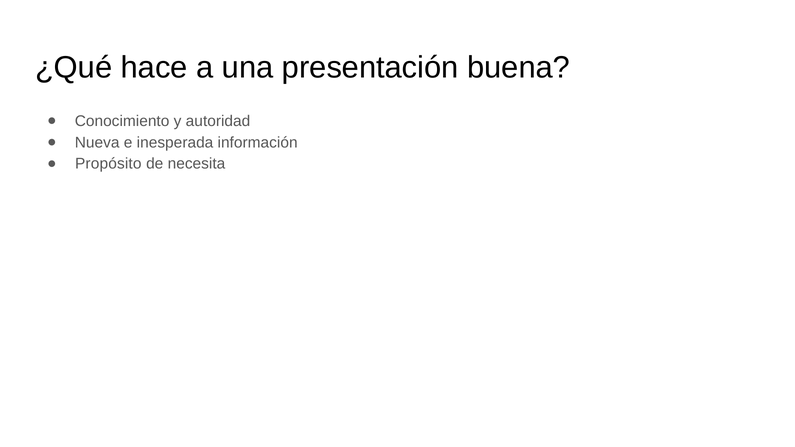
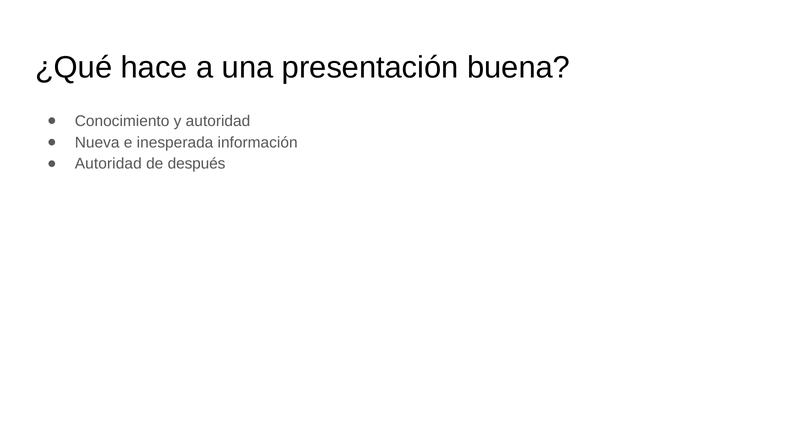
Propósito: Propósito -> Autoridad (108, 164)
necesita: necesita -> después (197, 164)
